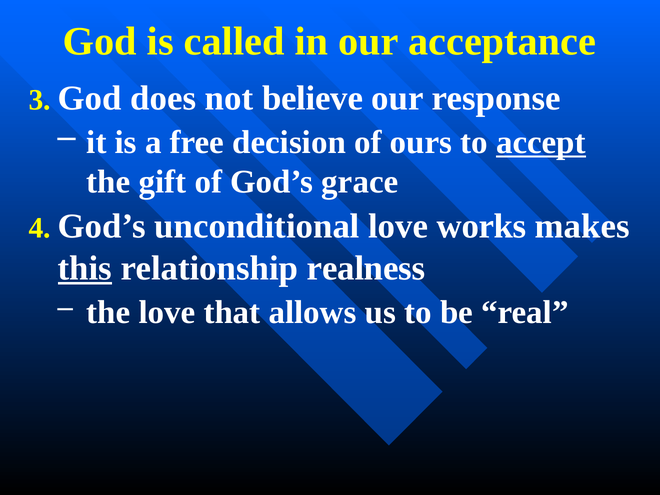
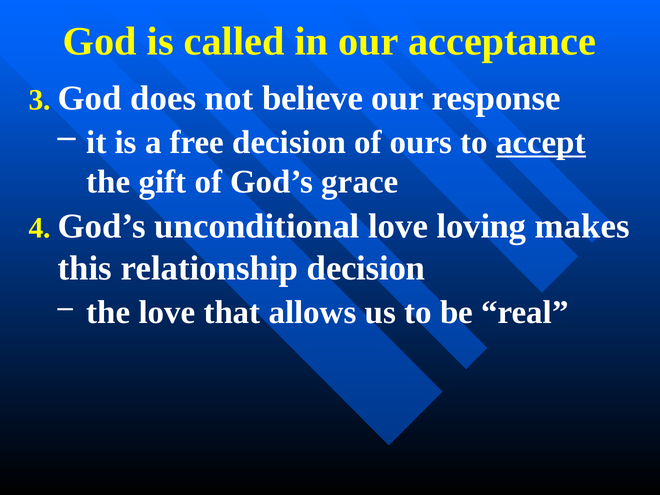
works: works -> loving (482, 226)
this underline: present -> none (85, 268)
relationship realness: realness -> decision (366, 268)
